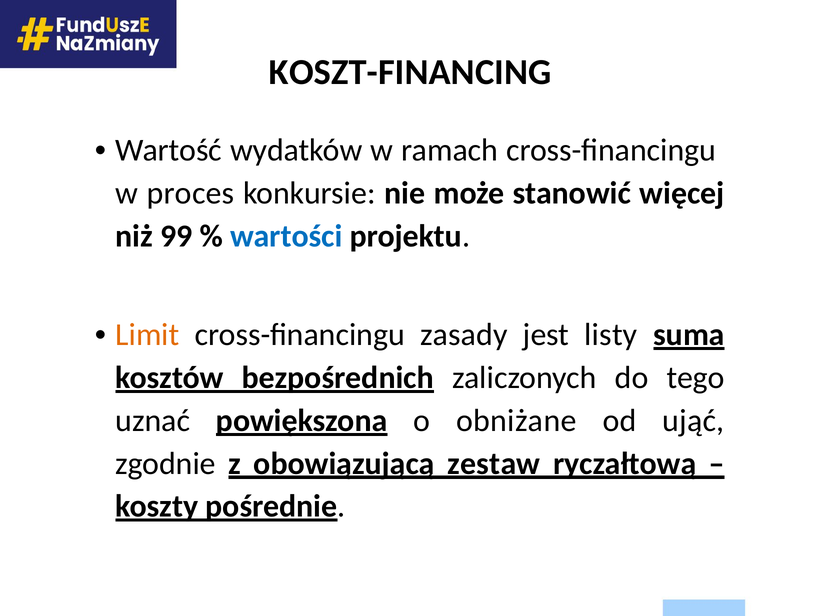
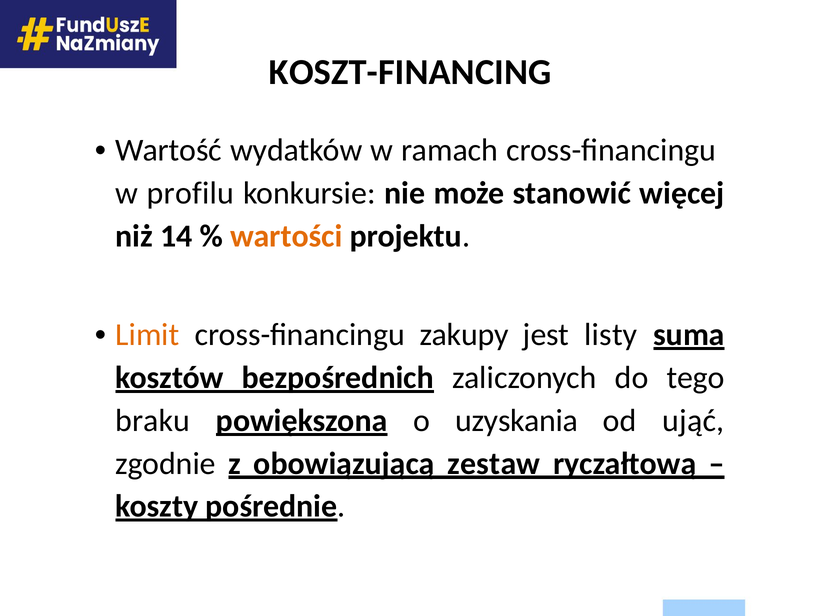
proces: proces -> profilu (190, 193)
99: 99 -> 14 (176, 236)
wartości colour: blue -> orange (286, 236)
zasady: zasady -> zakupy (464, 335)
uznać: uznać -> braku (153, 420)
obniżane: obniżane -> uzyskania (517, 420)
